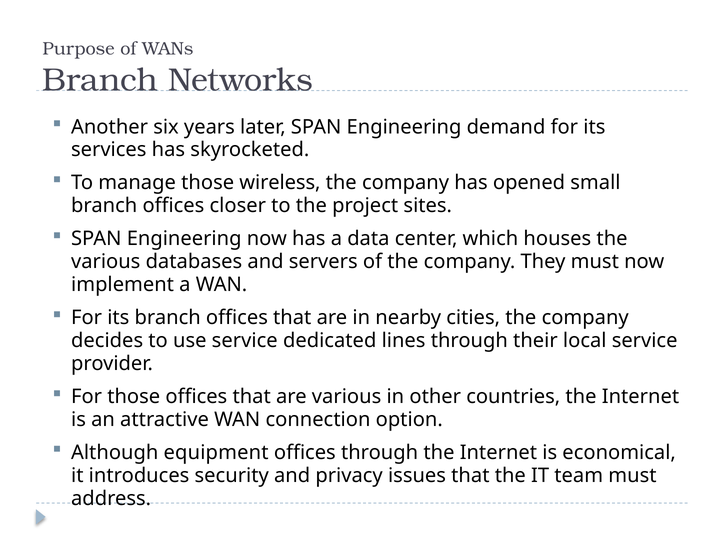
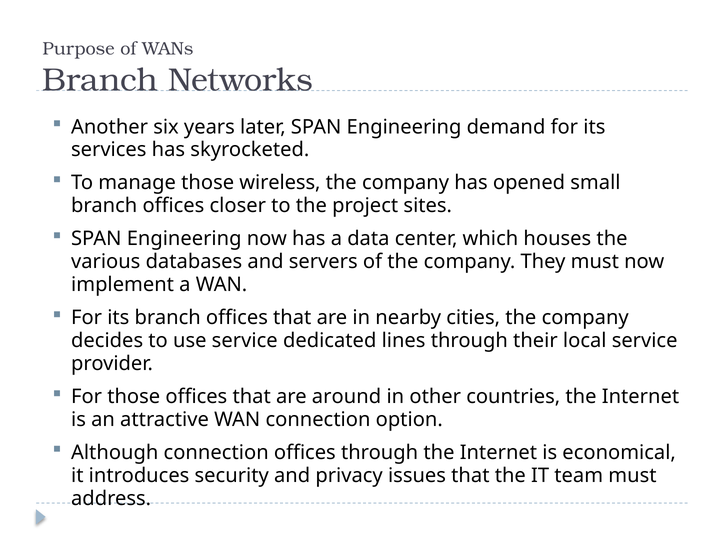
are various: various -> around (347, 397)
Although equipment: equipment -> connection (216, 453)
